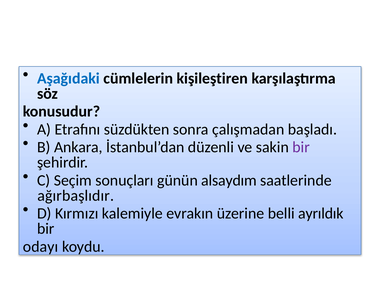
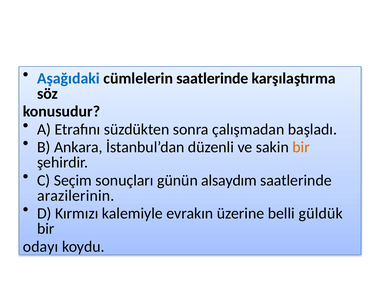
cümlelerin kişileştiren: kişileştiren -> saatlerinde (212, 78)
bir colour: purple -> orange (301, 147)
ağırbaşlıdır: ağırbaşlıdır -> arazilerinin (76, 196)
ayrıldık: ayrıldık -> güldük (321, 213)
